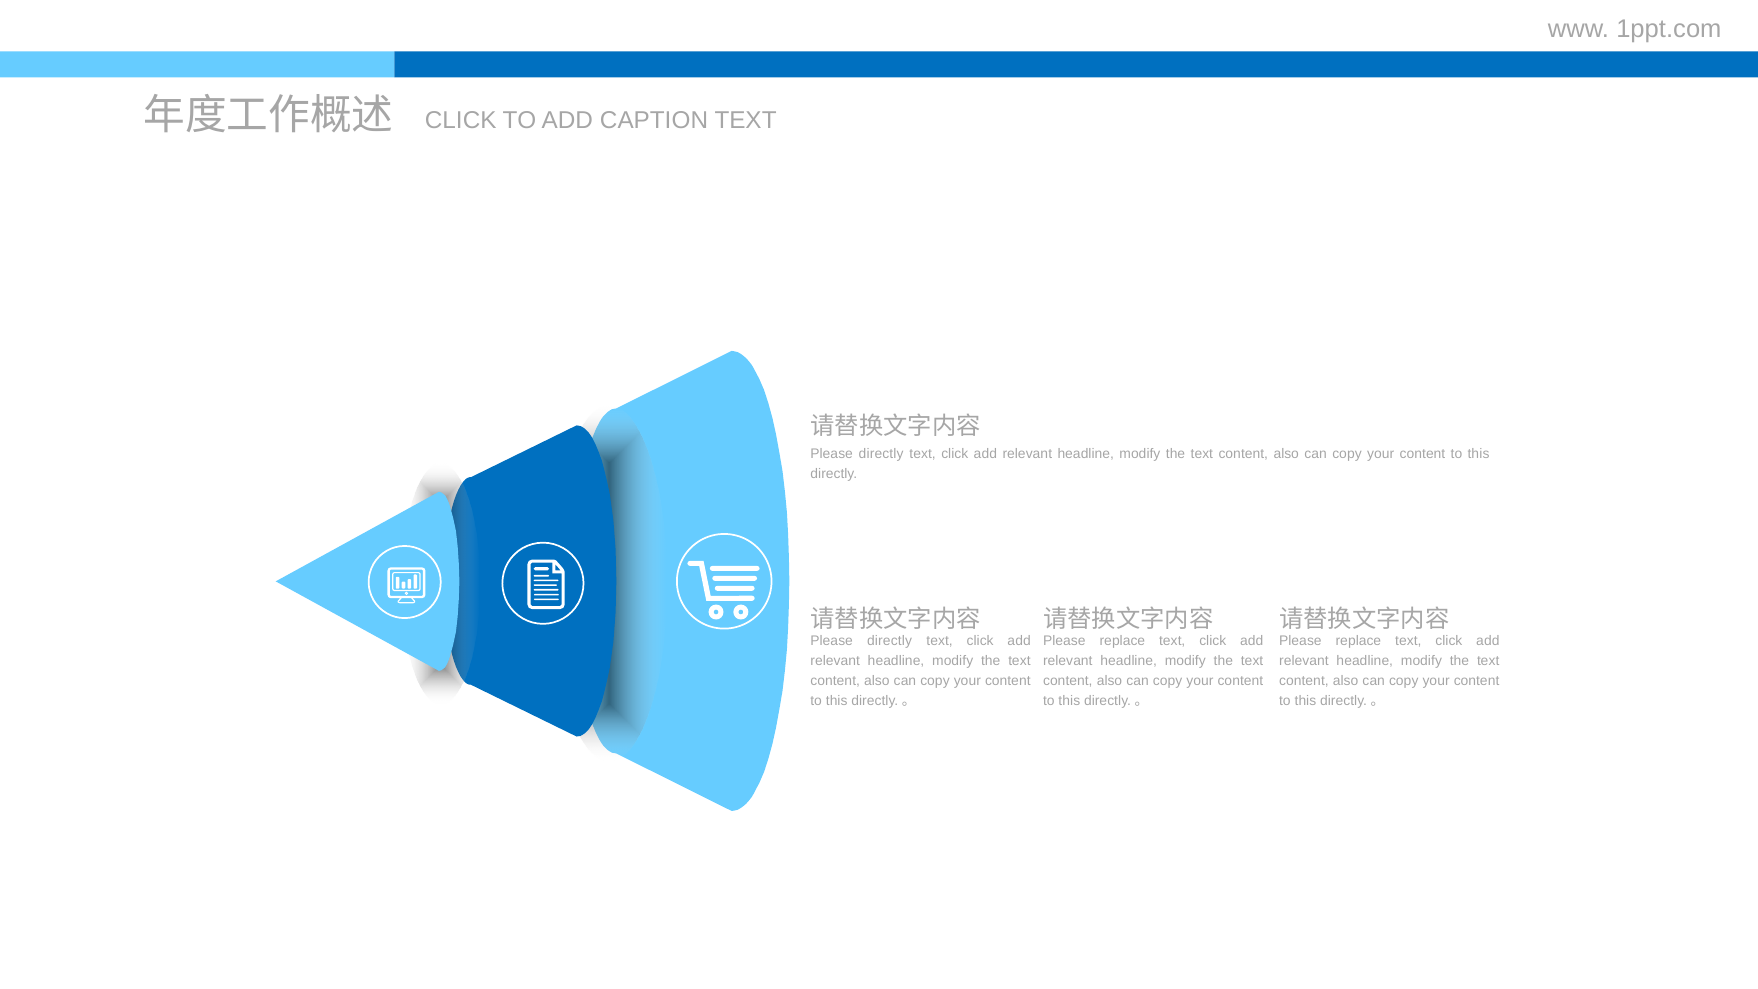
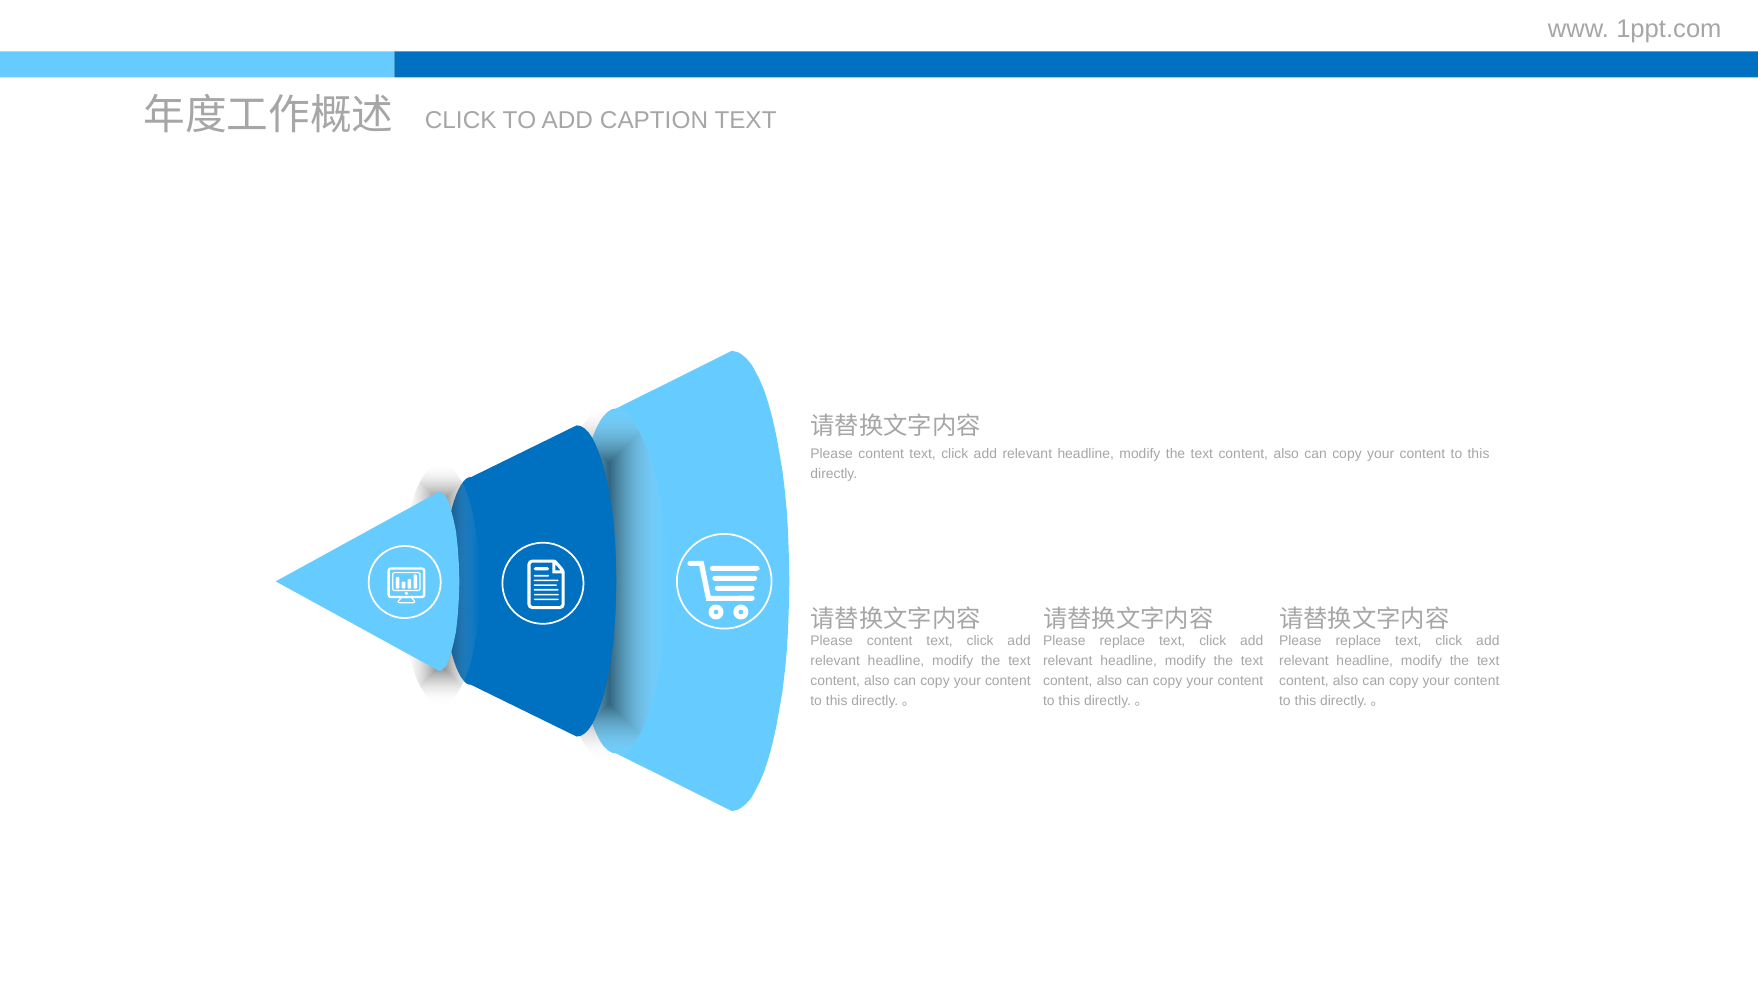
directly: directly -> content (881, 454)
directly: directly -> content (890, 641)
